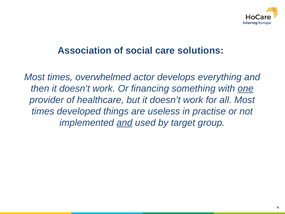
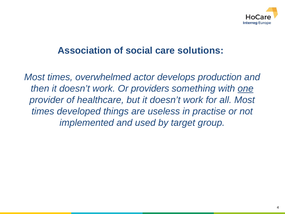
everything: everything -> production (220, 77)
financing: financing -> providers (150, 88)
and underline: present -> none (124, 123)
